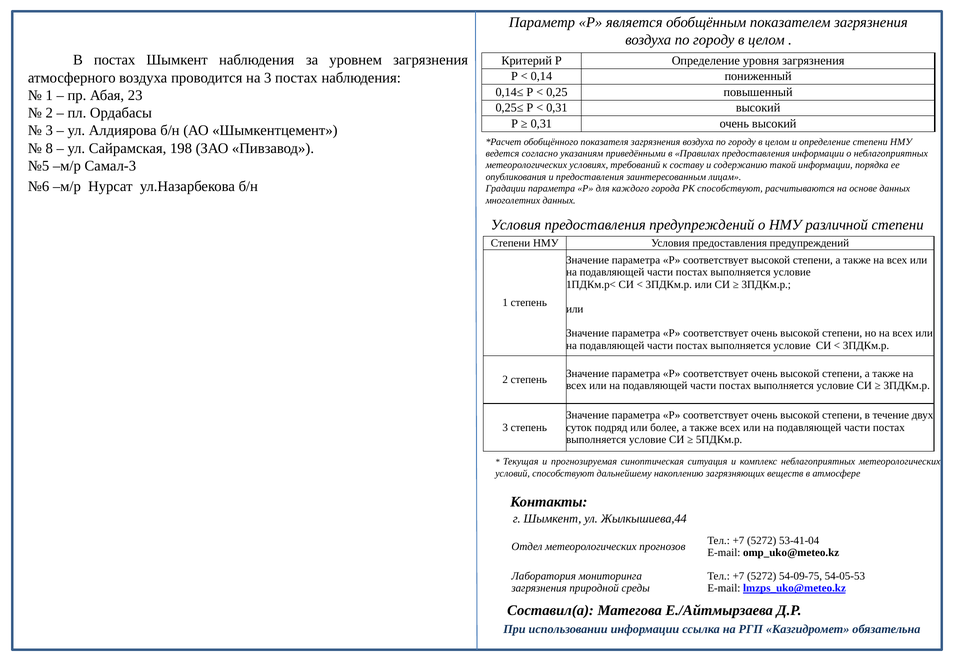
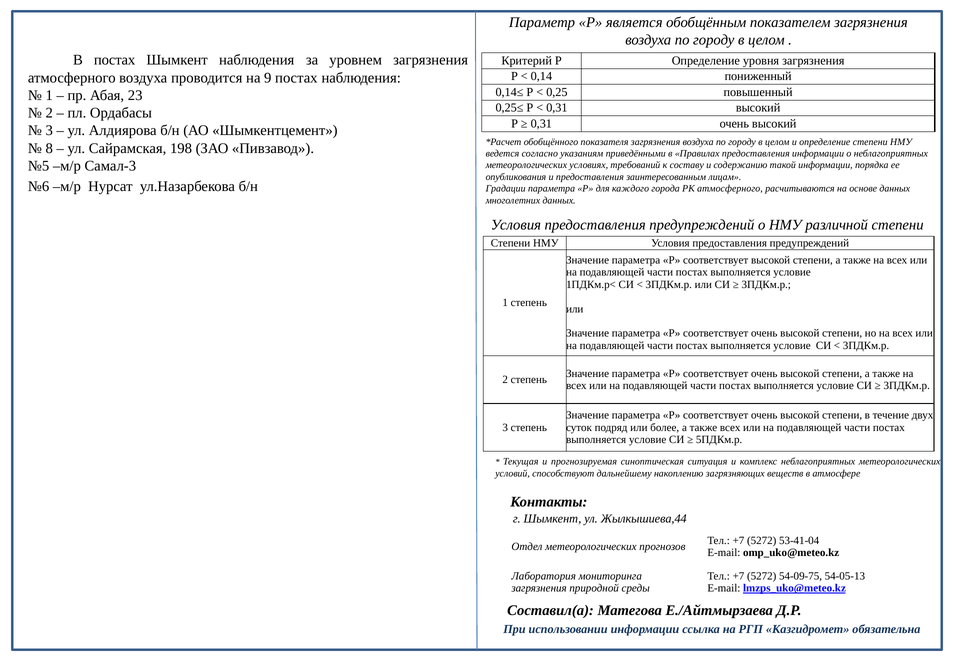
на 3: 3 -> 9 (268, 78)
РК способствуют: способствуют -> атмосферного (730, 189)
54-05-53: 54-05-53 -> 54-05-13 (845, 575)
